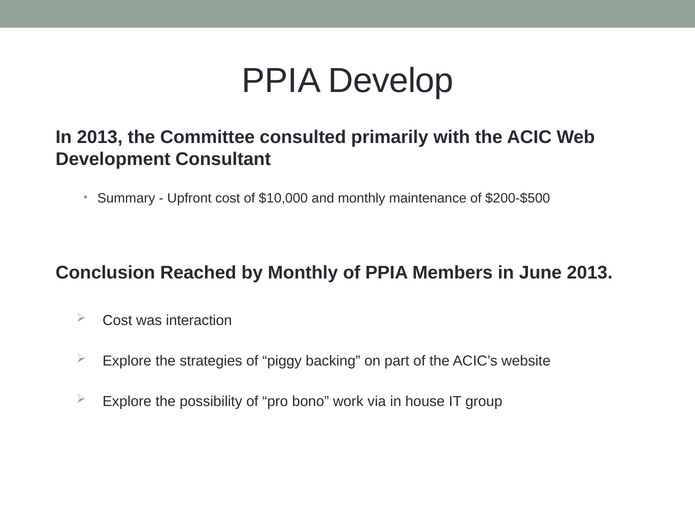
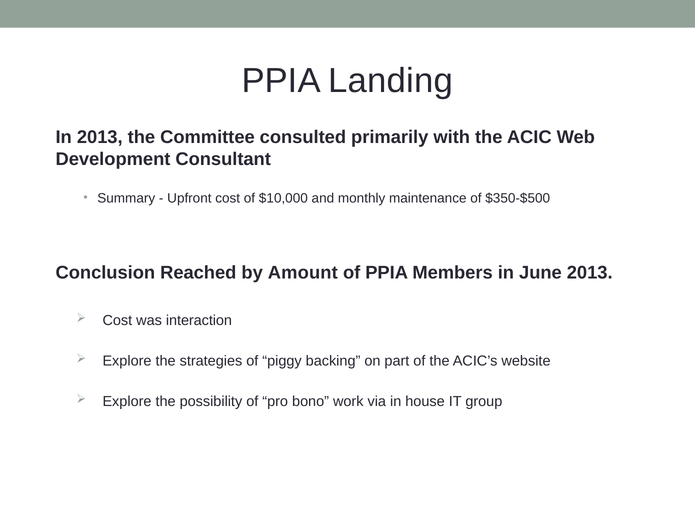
Develop: Develop -> Landing (391, 81)
$200-$500: $200-$500 -> $350-$500 (518, 198)
by Monthly: Monthly -> Amount (303, 273)
